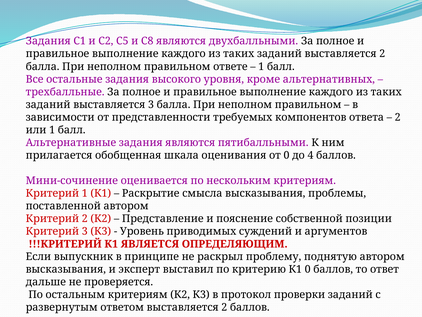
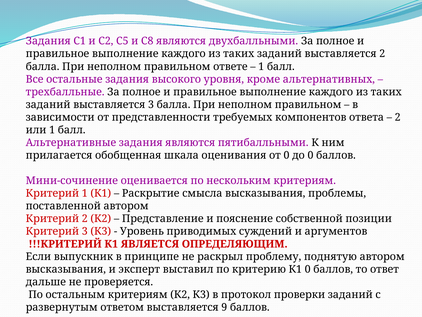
до 4: 4 -> 0 (310, 155)
ответом выставляется 2: 2 -> 9 (224, 307)
